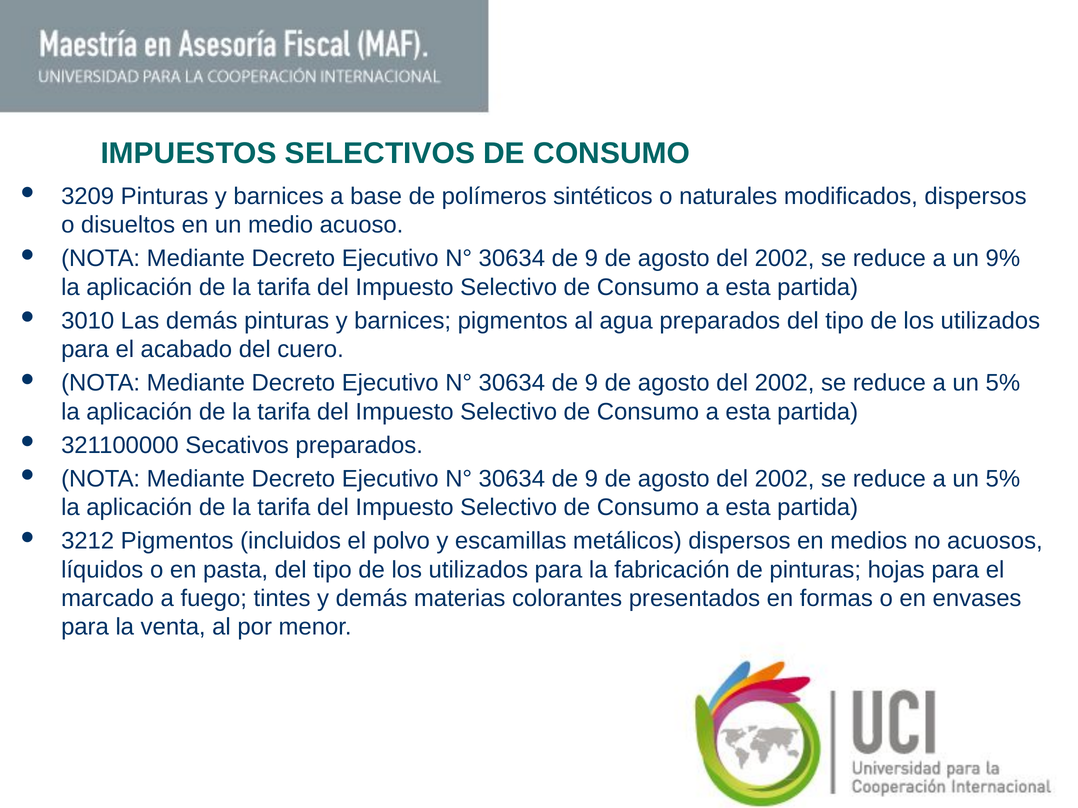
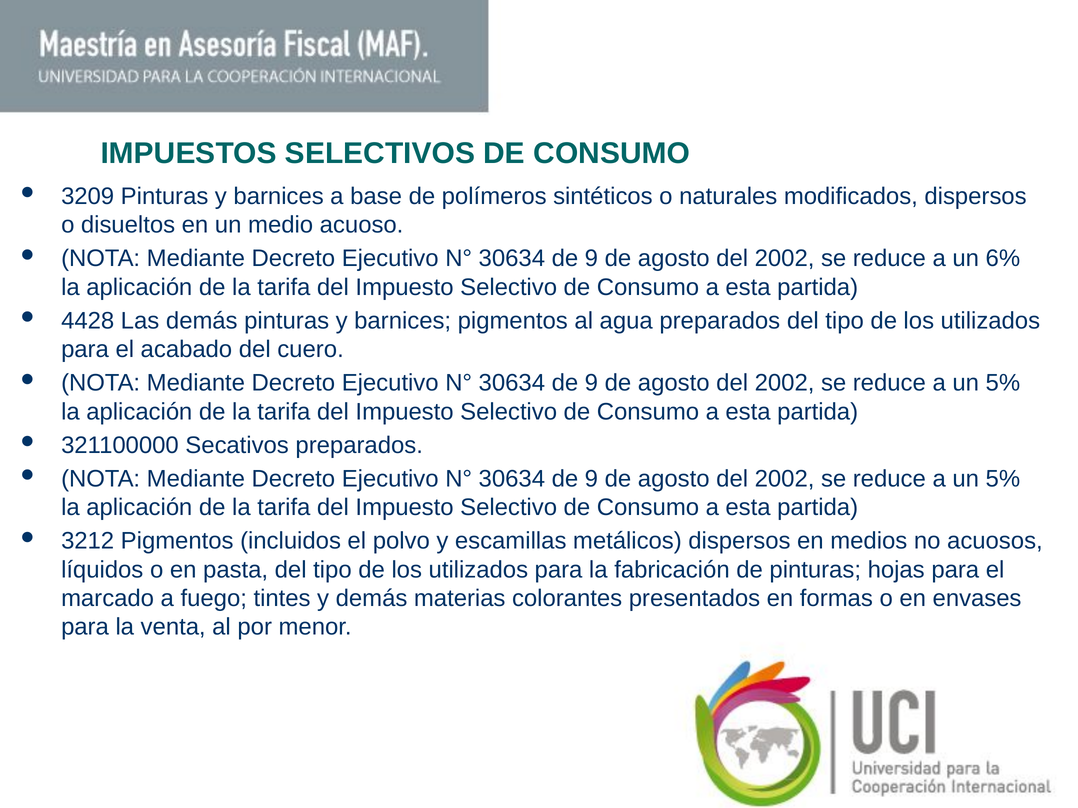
9%: 9% -> 6% (1003, 259)
3010: 3010 -> 4428 (88, 321)
